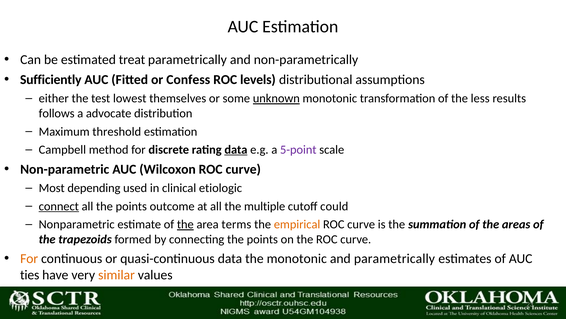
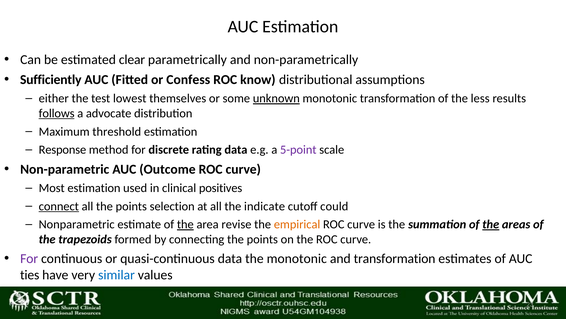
treat: treat -> clear (132, 59)
levels: levels -> know (258, 80)
follows underline: none -> present (57, 113)
Campbell: Campbell -> Response (62, 149)
data underline: present -> none (236, 149)
Wilcoxon: Wilcoxon -> Outcome (168, 169)
Most depending: depending -> estimation (94, 188)
etiologic: etiologic -> positives (221, 188)
outcome: outcome -> selection (172, 206)
multiple: multiple -> indicate (265, 206)
terms: terms -> revise (236, 224)
the underline: none -> present (491, 224)
For colour: orange -> purple (29, 258)
and parametrically: parametrically -> transformation (395, 258)
similar colour: orange -> blue (116, 275)
